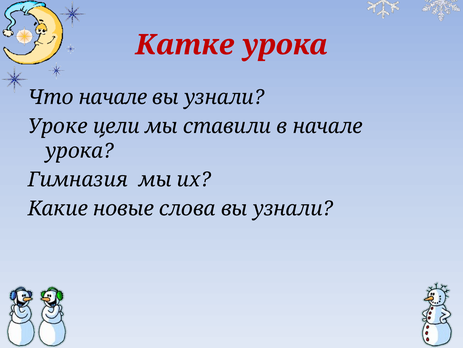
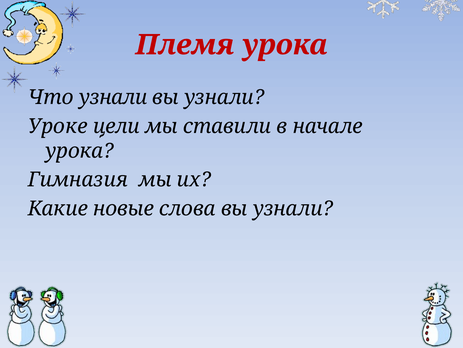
Катке: Катке -> Племя (185, 45)
Что начале: начале -> узнали (113, 97)
